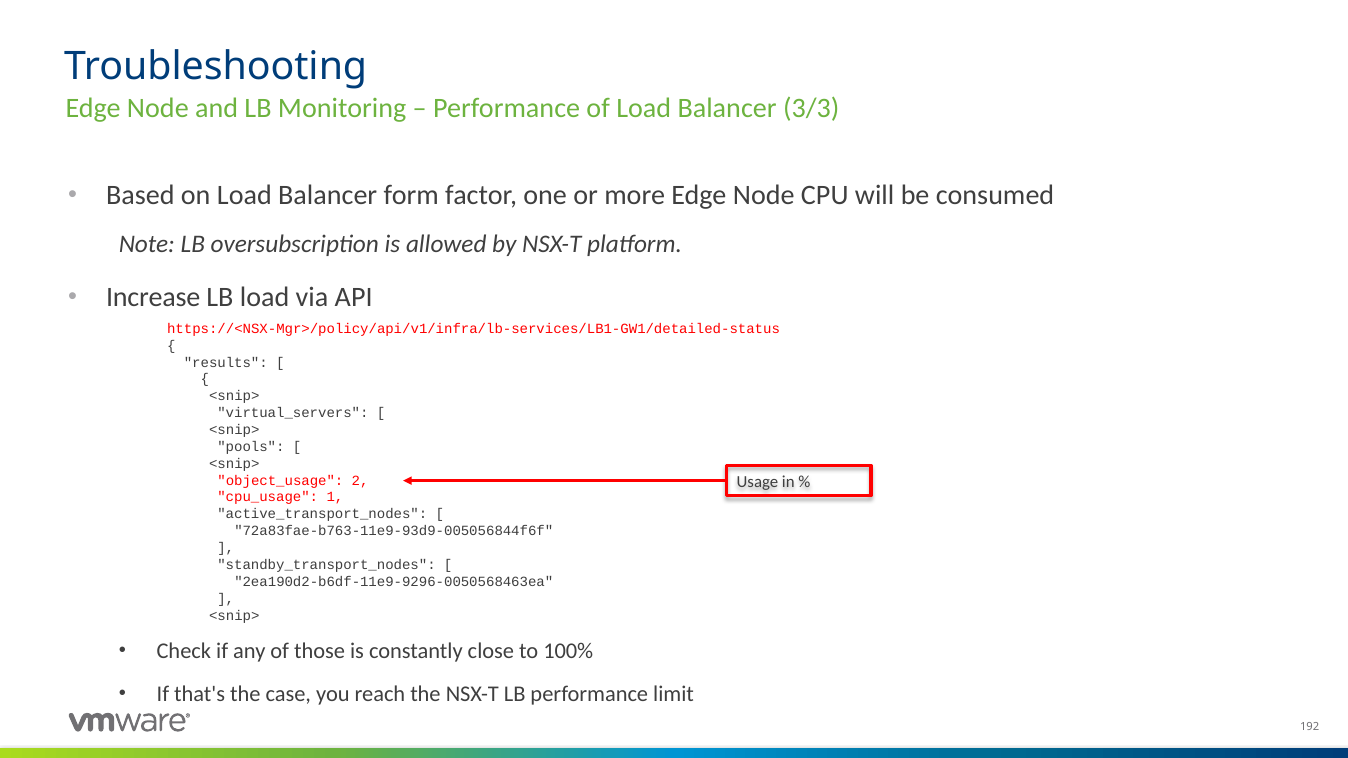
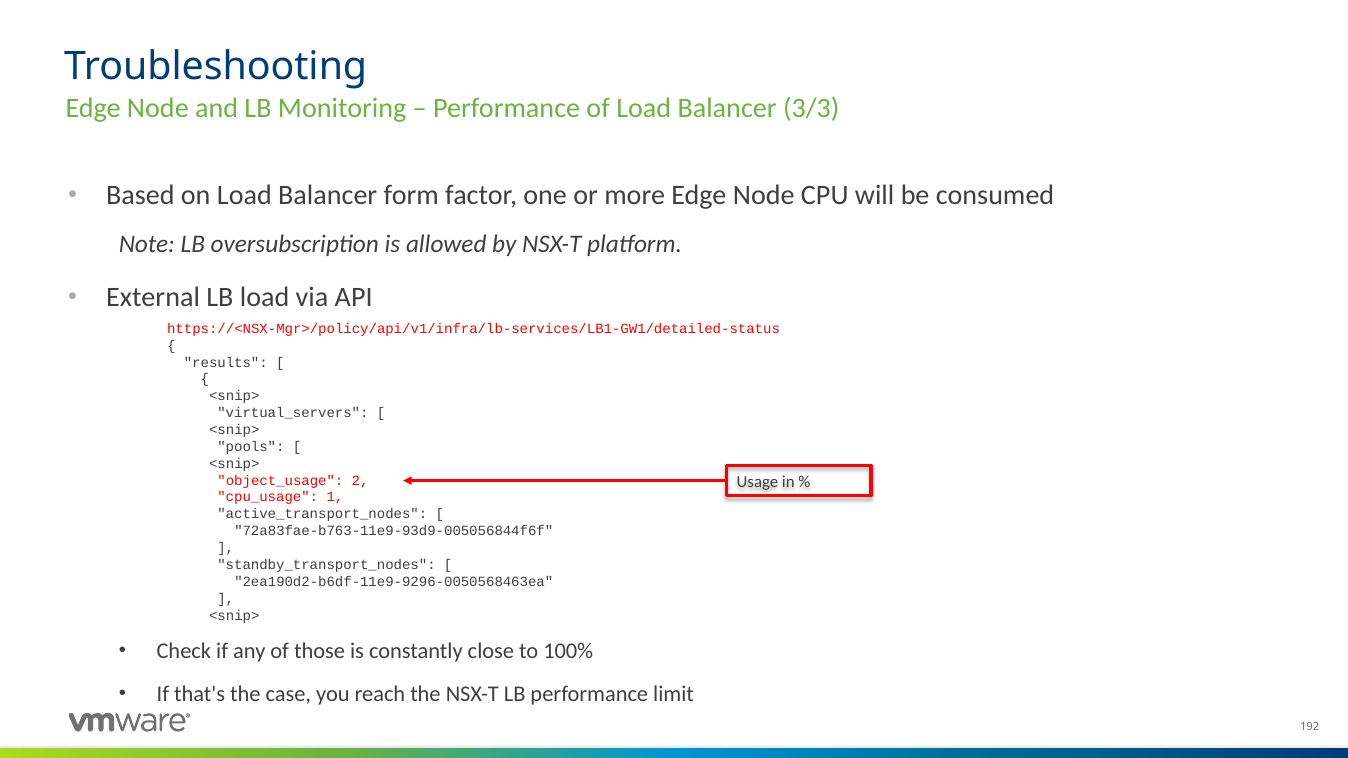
Increase: Increase -> External (153, 298)
